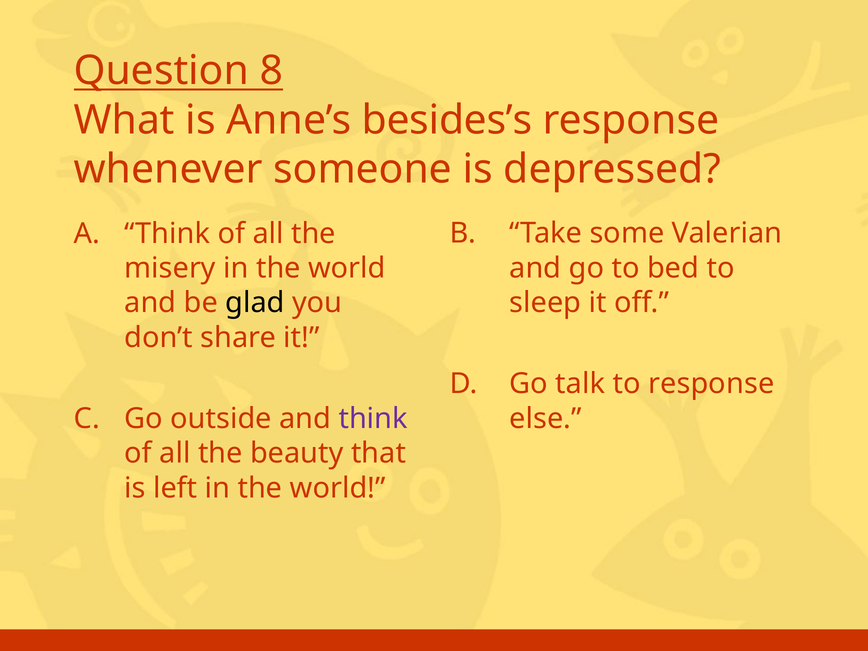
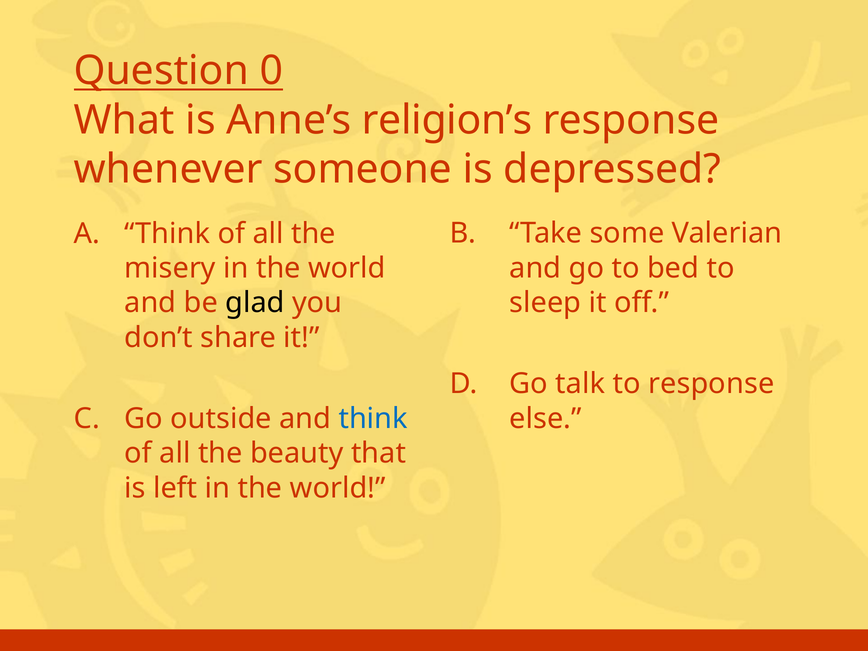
8: 8 -> 0 (271, 71)
besides’s: besides’s -> religion’s (447, 120)
think colour: purple -> blue (373, 419)
